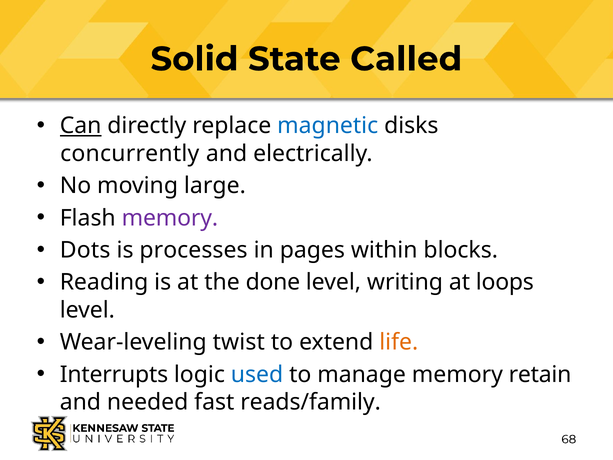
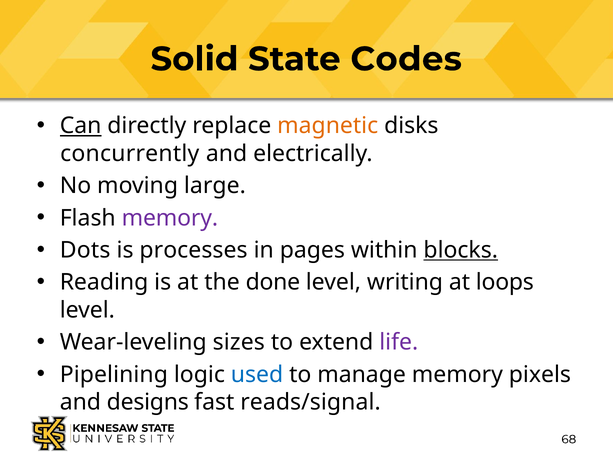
Called: Called -> Codes (406, 59)
magnetic colour: blue -> orange (328, 126)
blocks underline: none -> present (461, 250)
twist: twist -> sizes (239, 342)
life colour: orange -> purple (399, 342)
Interrupts: Interrupts -> Pipelining (114, 374)
retain: retain -> pixels (540, 374)
needed: needed -> designs (148, 402)
reads/family: reads/family -> reads/signal (310, 402)
